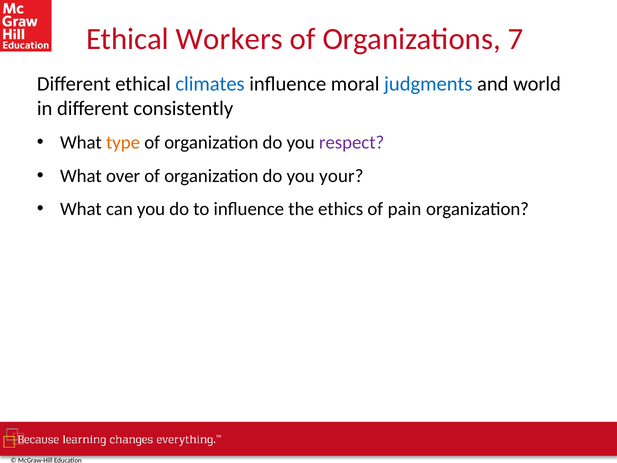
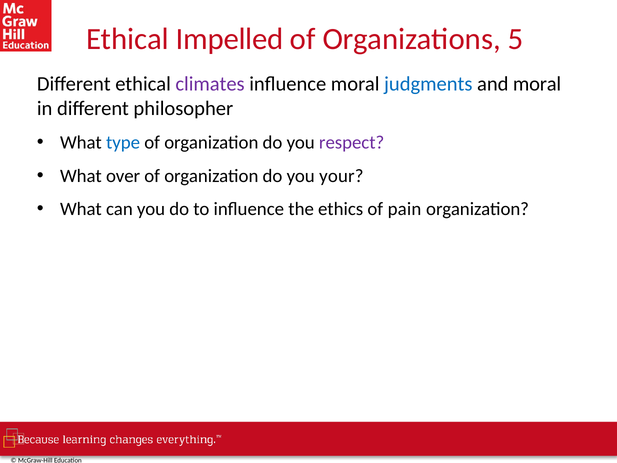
Workers: Workers -> Impelled (230, 39)
7: 7 -> 5 (516, 39)
climates colour: blue -> purple (210, 84)
and world: world -> moral (537, 84)
consistently: consistently -> philosopher (183, 108)
type colour: orange -> blue (123, 142)
